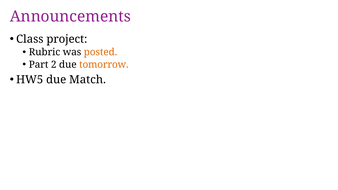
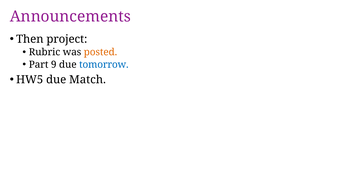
Class: Class -> Then (30, 39)
2: 2 -> 9 (54, 65)
tomorrow colour: orange -> blue (104, 65)
